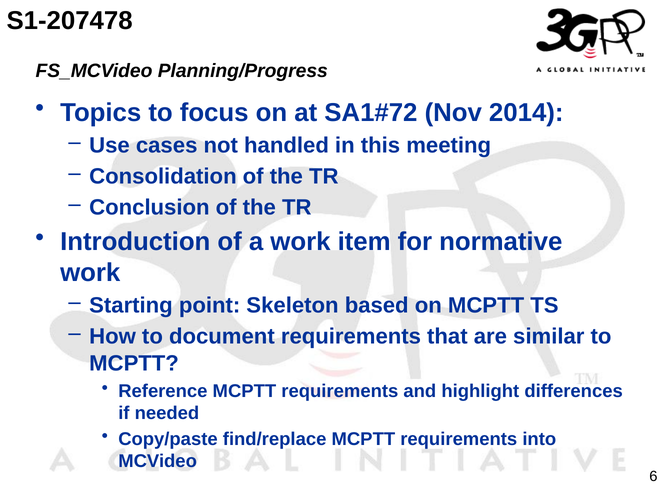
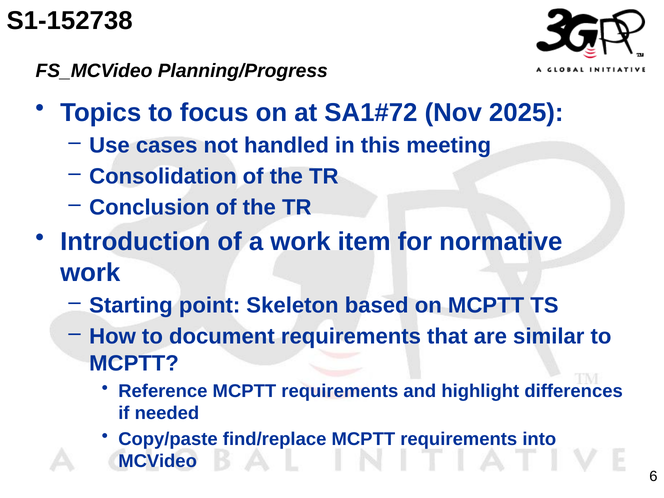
S1-207478: S1-207478 -> S1-152738 (70, 21)
2014: 2014 -> 2025 (526, 113)
